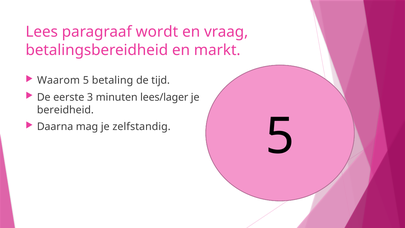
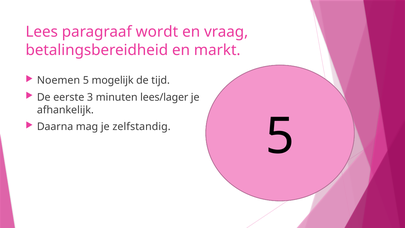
Waarom: Waarom -> Noemen (58, 80)
betaling: betaling -> mogelijk (113, 80)
bereidheid: bereidheid -> afhankelijk (65, 110)
